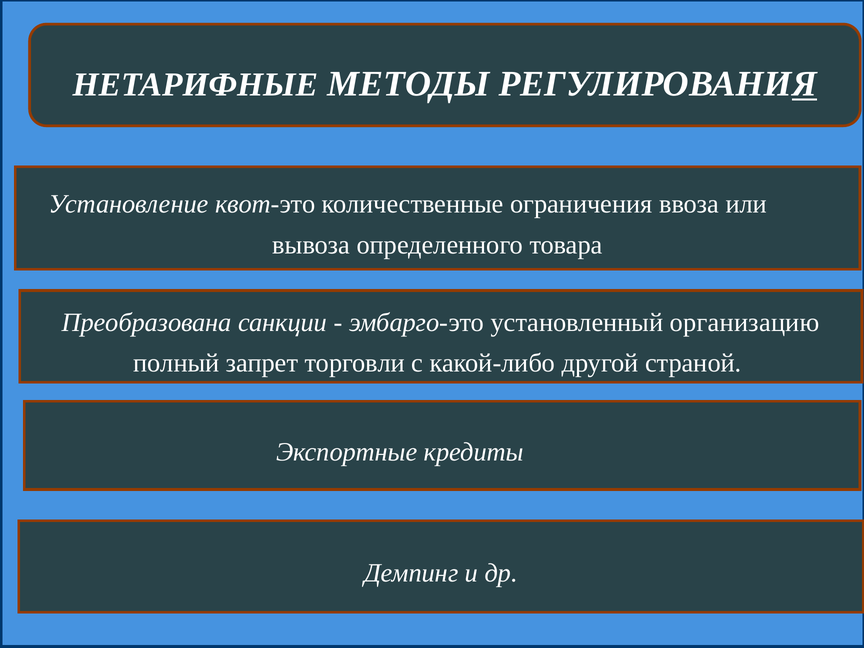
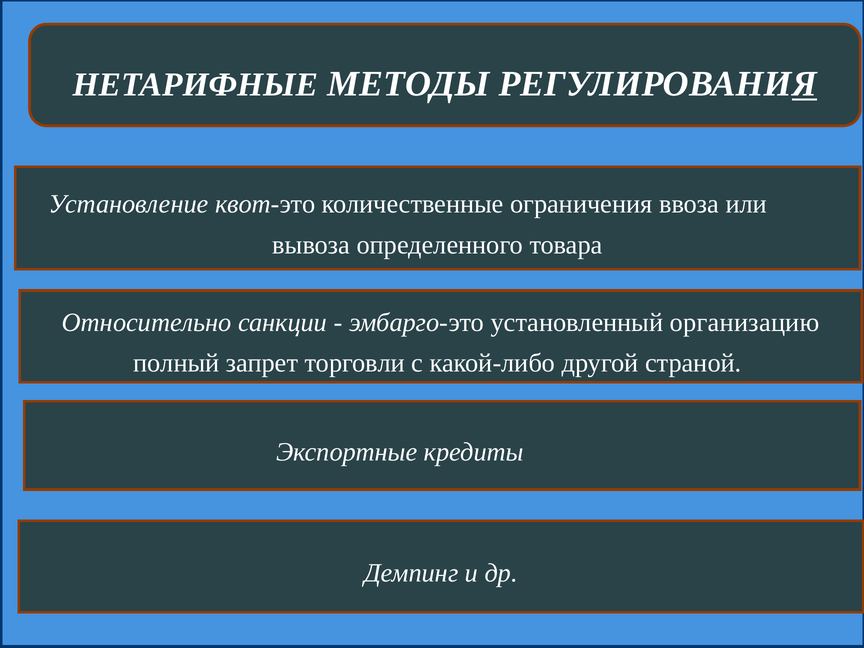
Преобразована: Преобразована -> Относительно (147, 322)
